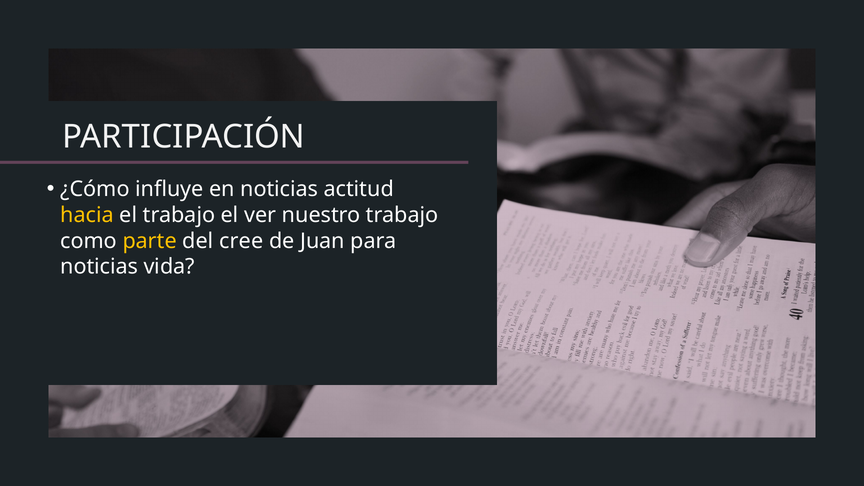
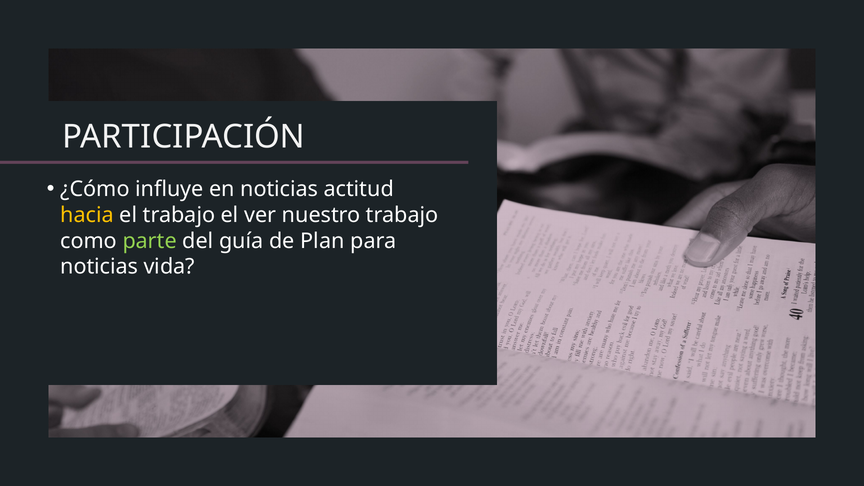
parte colour: yellow -> light green (150, 241)
cree: cree -> guía (241, 241)
Juan: Juan -> Plan (322, 241)
